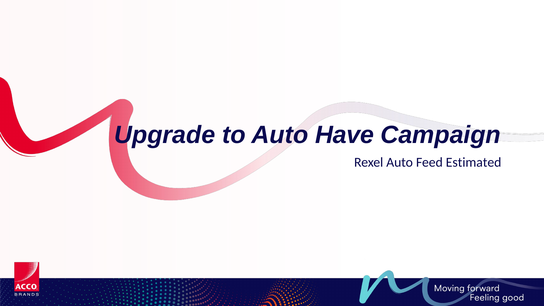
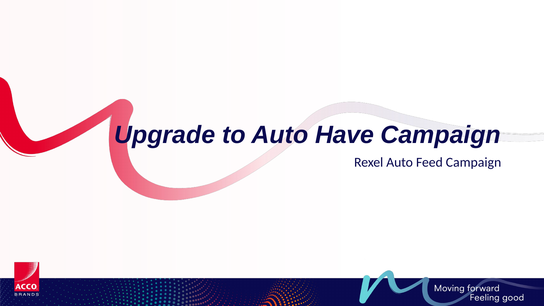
Feed Estimated: Estimated -> Campaign (474, 162)
